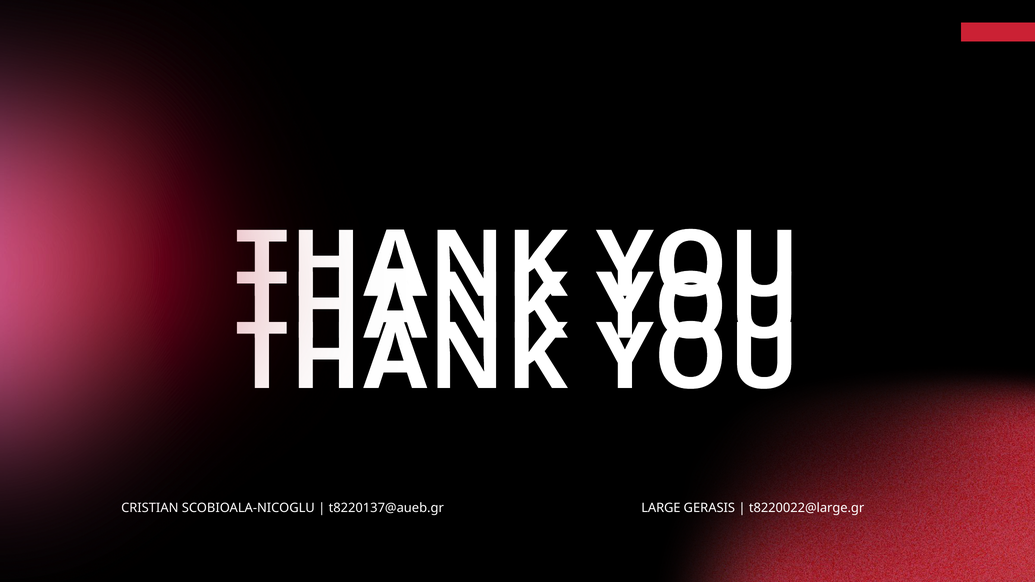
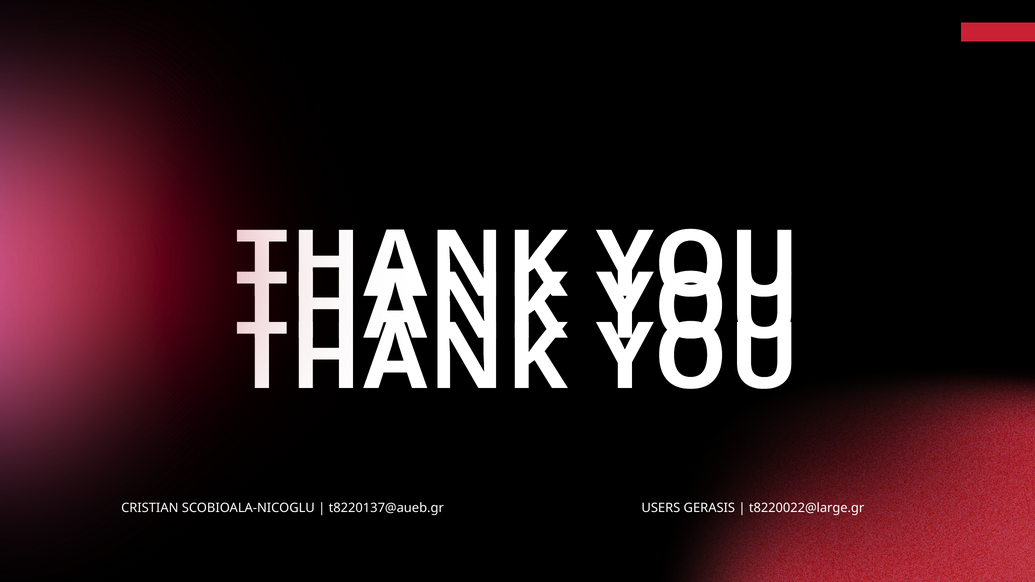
LARGE: LARGE -> USERS (661, 508)
